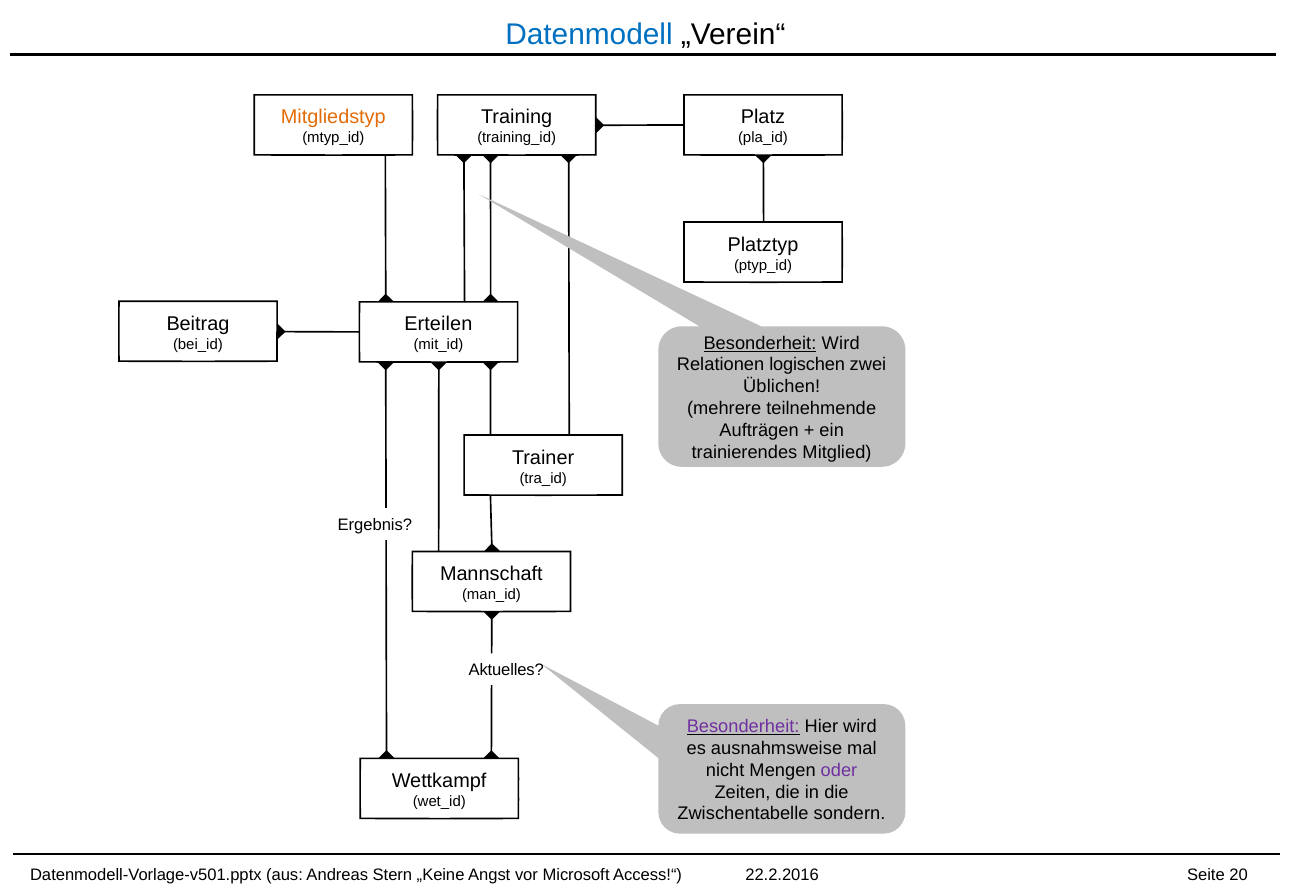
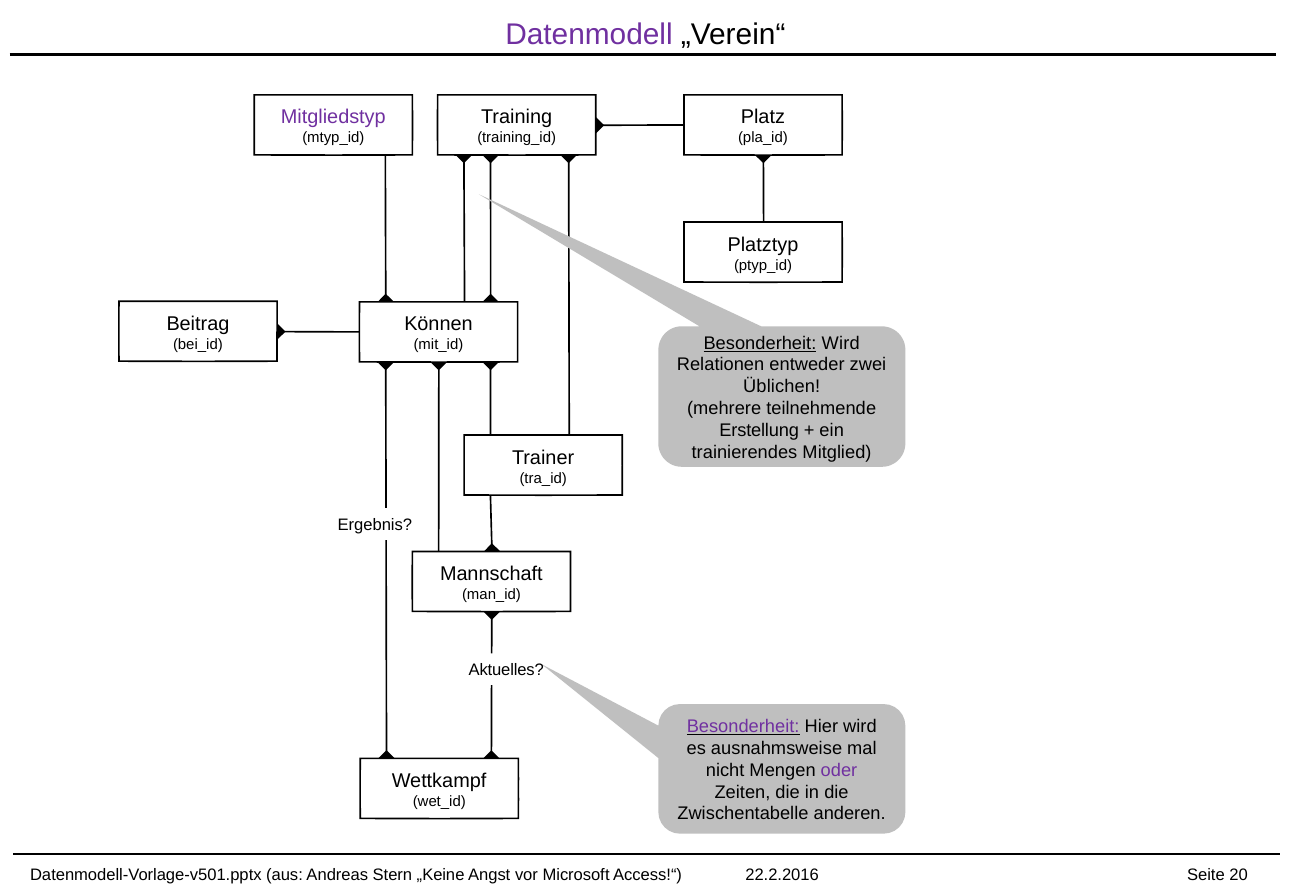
Datenmodell colour: blue -> purple (589, 35)
Mitgliedstyp colour: orange -> purple (333, 117)
Erteilen: Erteilen -> Können (438, 324)
logischen: logischen -> entweder (807, 365)
Aufträgen: Aufträgen -> Erstellung (759, 431)
sondern: sondern -> anderen (850, 814)
